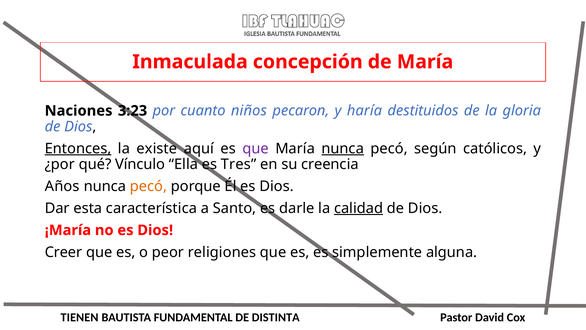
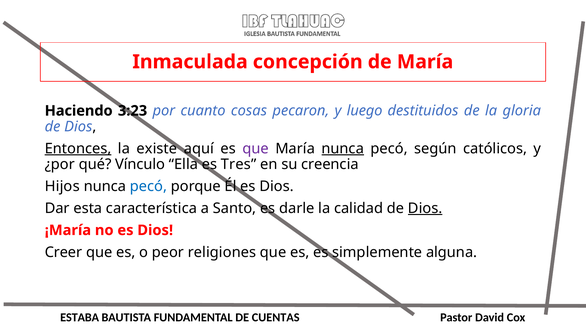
Naciones: Naciones -> Haciendo (79, 111)
niños: niños -> cosas (249, 111)
haría: haría -> luego (365, 111)
Años: Años -> Hijos (62, 186)
pecó colour: orange -> blue (149, 186)
calidad underline: present -> none (359, 208)
Dios underline: none -> present (425, 208)
TIENEN: TIENEN -> ESTABA (80, 317)
DISTINTA: DISTINTA -> CUENTAS (276, 317)
